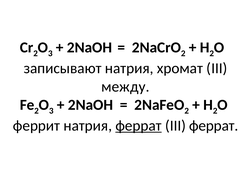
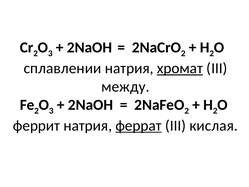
записывают: записывают -> сплавлении (63, 68)
хромат underline: none -> present (180, 68)
III феррат: феррат -> кислая (214, 126)
